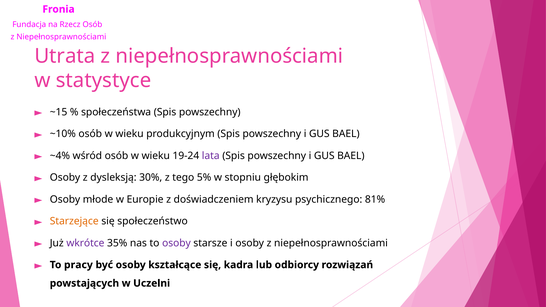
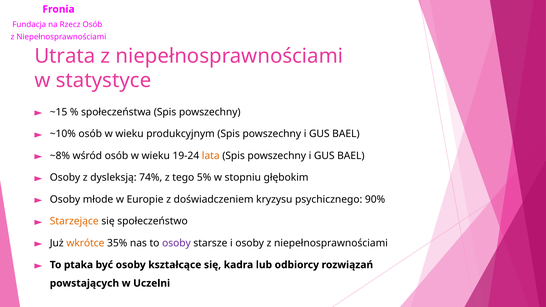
~4%: ~4% -> ~8% (60, 156)
lata colour: purple -> orange (211, 156)
30%: 30% -> 74% (151, 178)
81%: 81% -> 90% (375, 199)
wkrótce colour: purple -> orange (85, 243)
pracy: pracy -> ptaka (79, 265)
